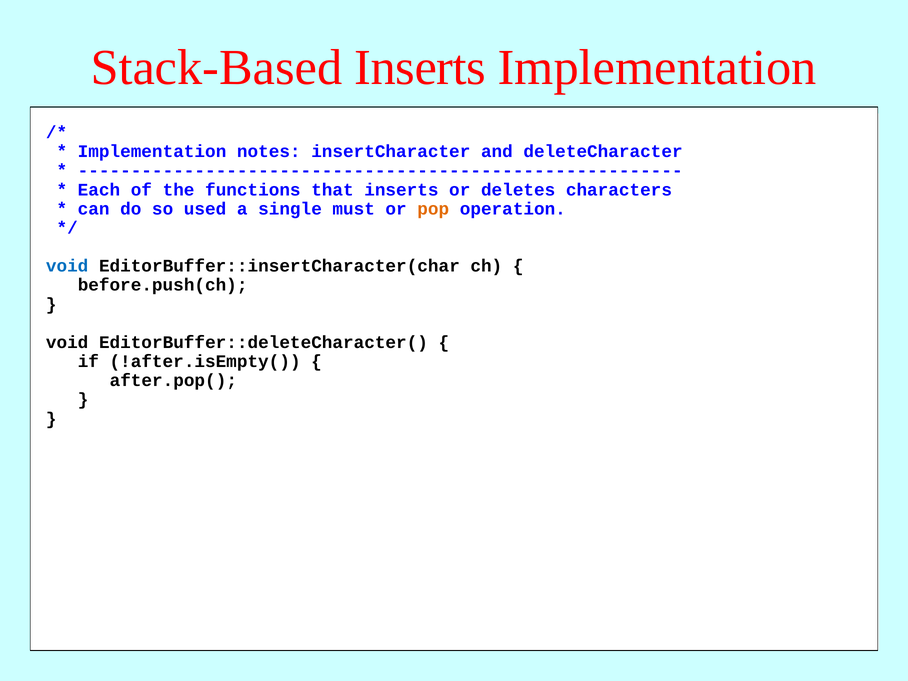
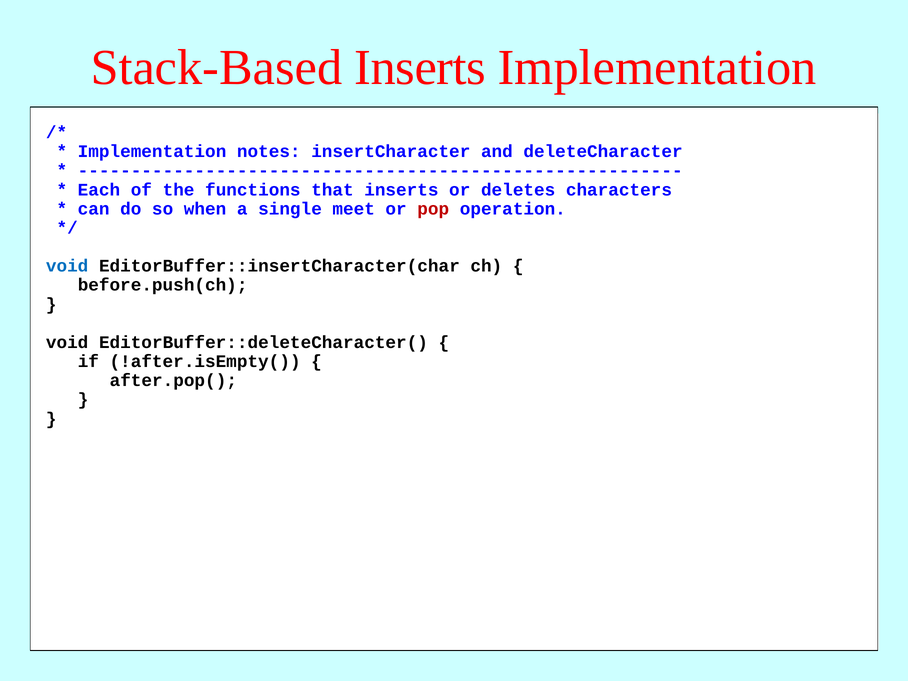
used: used -> when (205, 209)
must: must -> meet (354, 209)
pop colour: orange -> red (433, 209)
